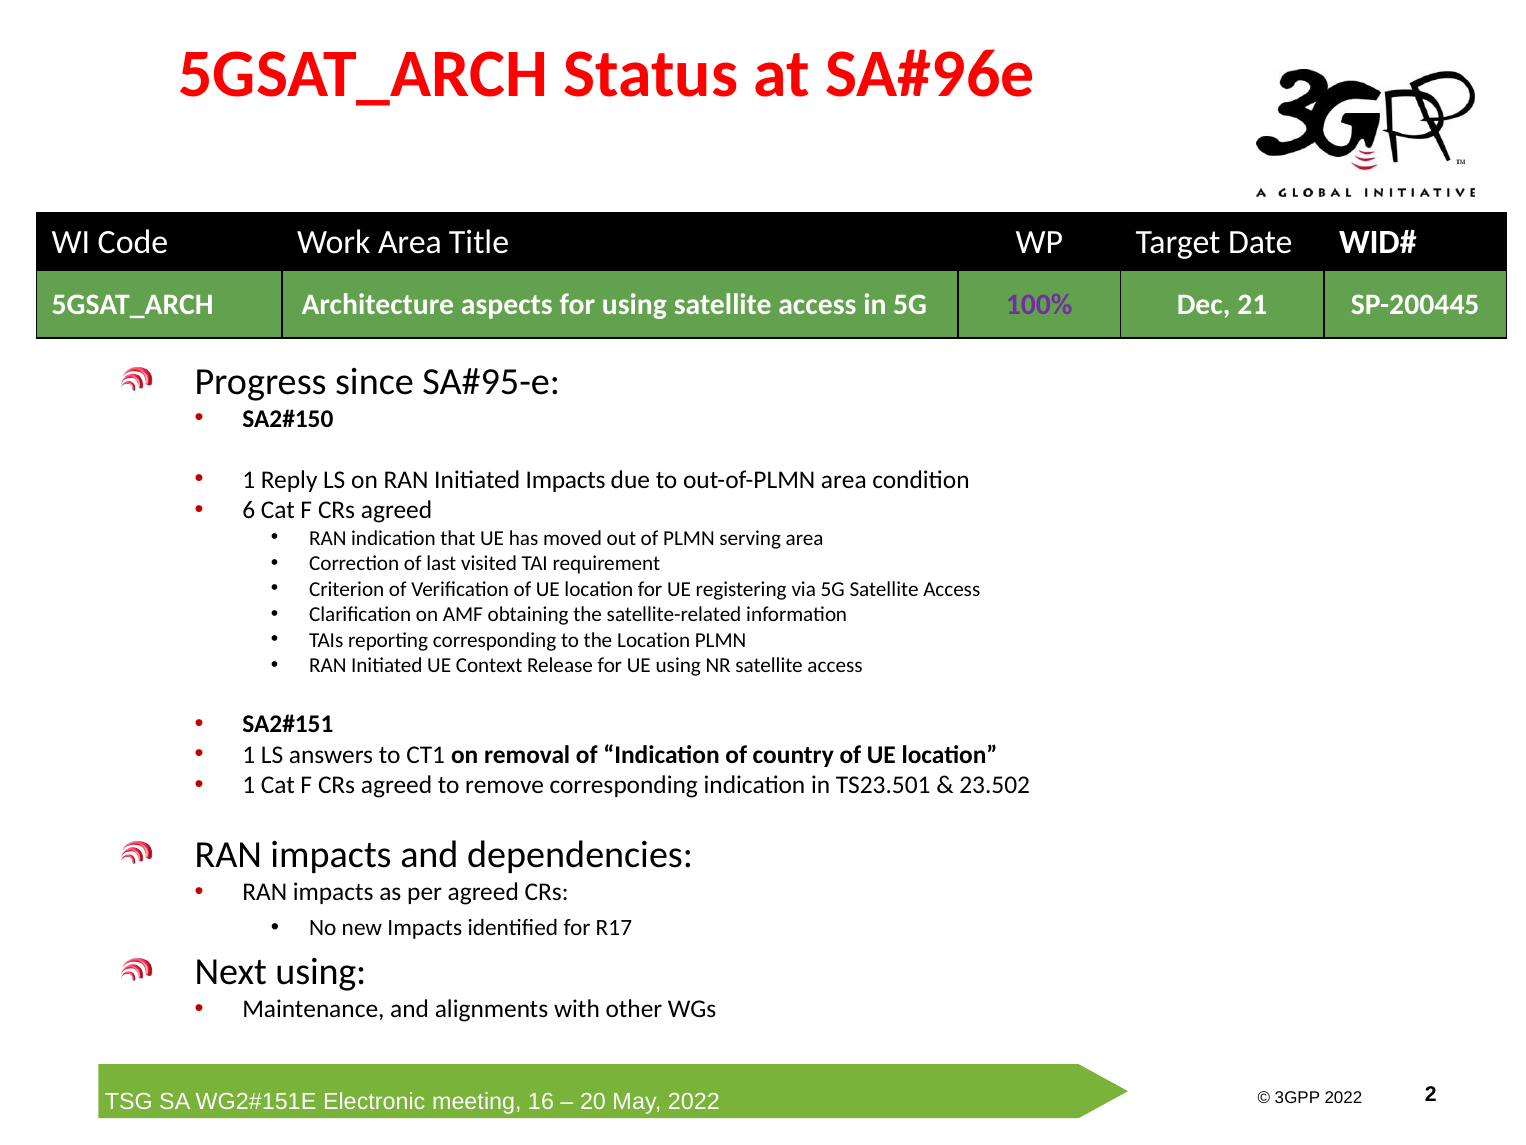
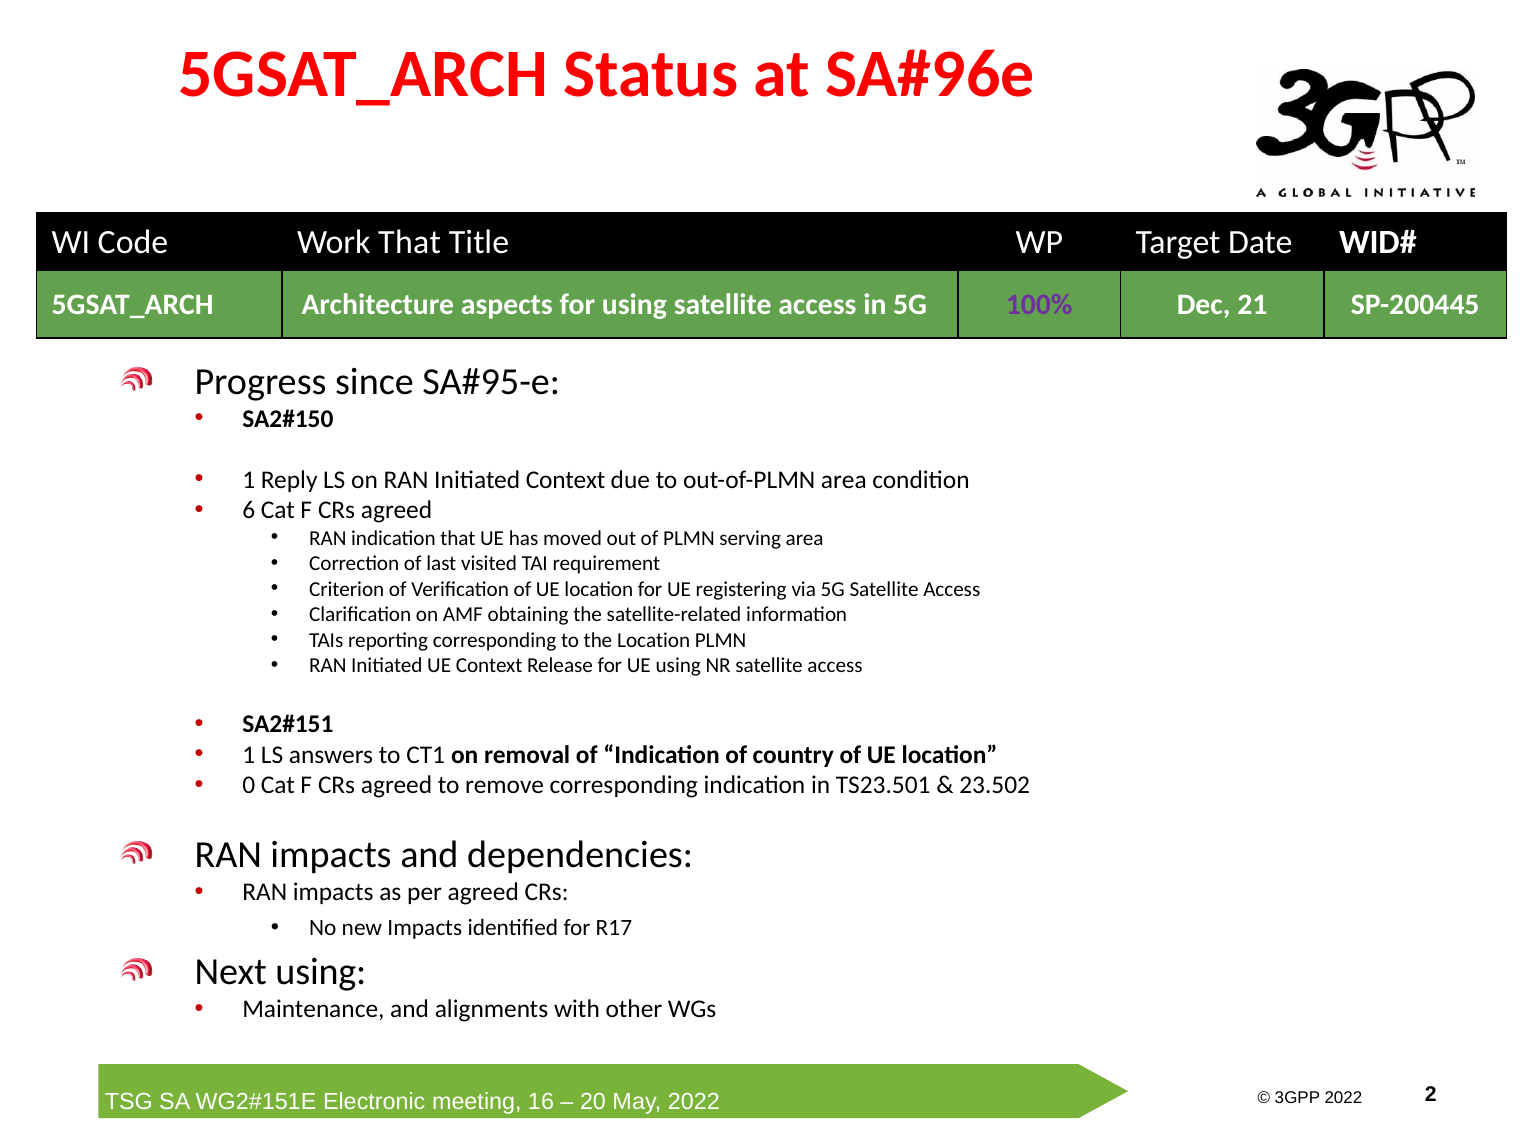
Work Area: Area -> That (410, 242)
Initiated Impacts: Impacts -> Context (566, 480)
1: 1 -> 0 (249, 785)
